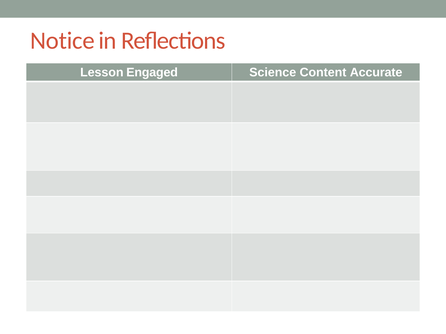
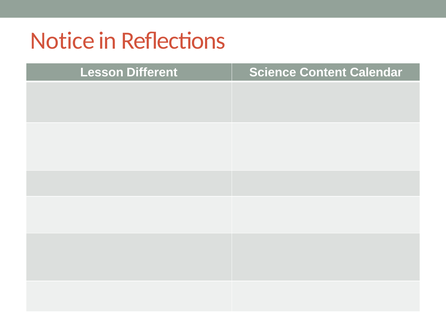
Engaged: Engaged -> Different (152, 73)
Accurate: Accurate -> Calendar (376, 73)
